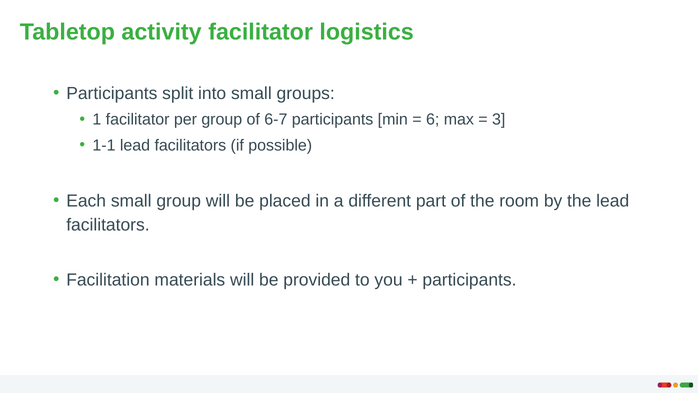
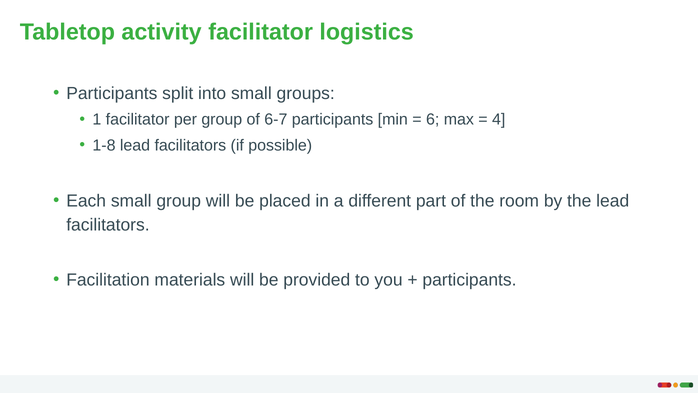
3: 3 -> 4 (499, 120)
1-1: 1-1 -> 1-8 (104, 145)
